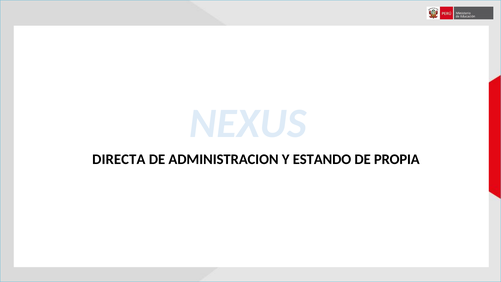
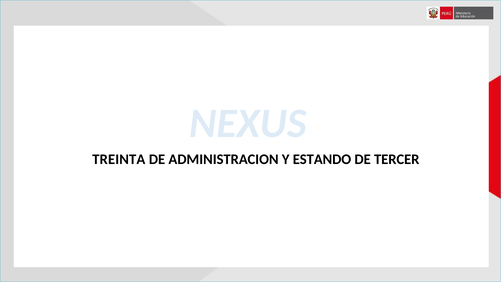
DIRECTA: DIRECTA -> TREINTA (119, 159)
PROPIA: PROPIA -> TERCER (397, 159)
